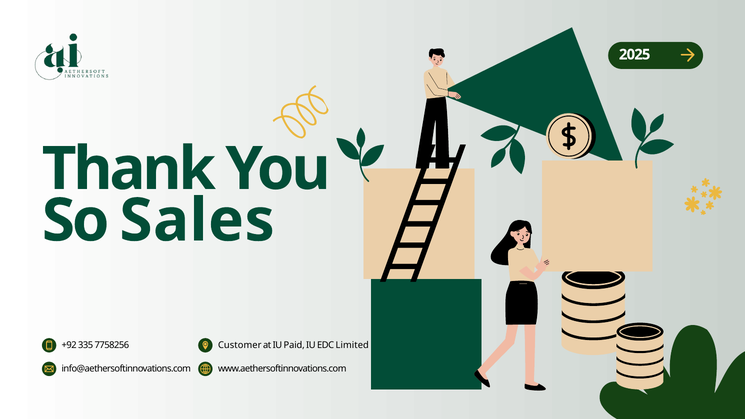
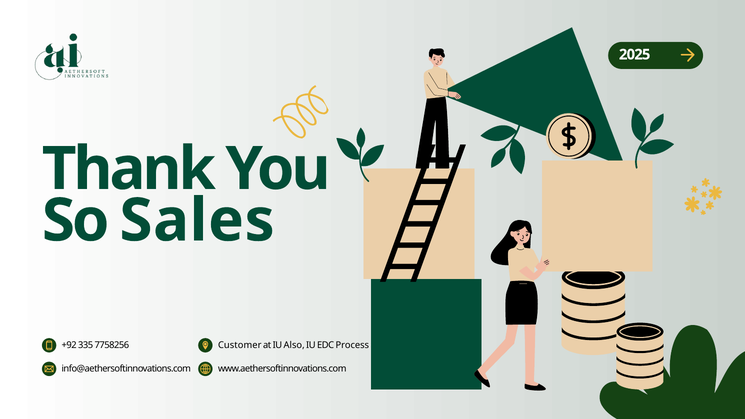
Paid: Paid -> Also (294, 345)
Limited: Limited -> Process (352, 345)
